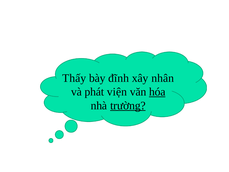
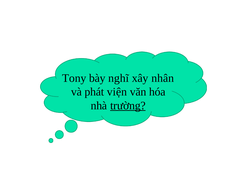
Thấy: Thấy -> Tony (74, 78)
đĩnh: đĩnh -> nghĩ (119, 78)
hóa underline: present -> none (157, 92)
